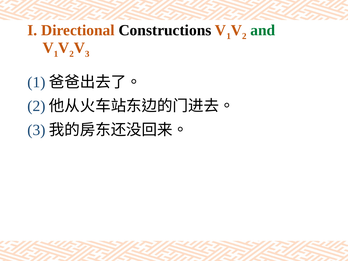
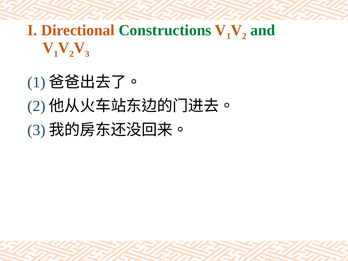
Constructions colour: black -> green (165, 30)
